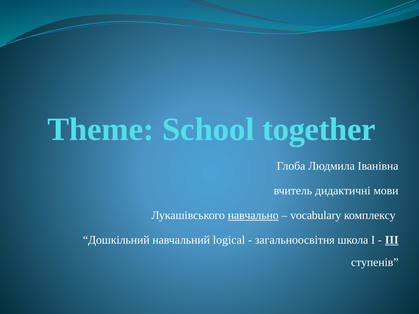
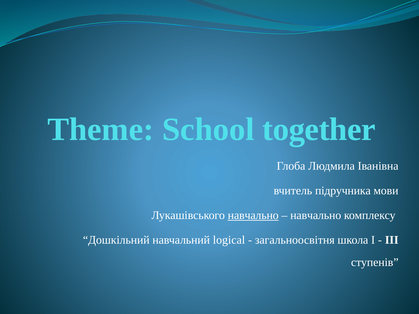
дидактичні: дидактичні -> підручника (343, 191)
vocabulary: vocabulary -> навчально (316, 216)
III underline: present -> none (392, 240)
